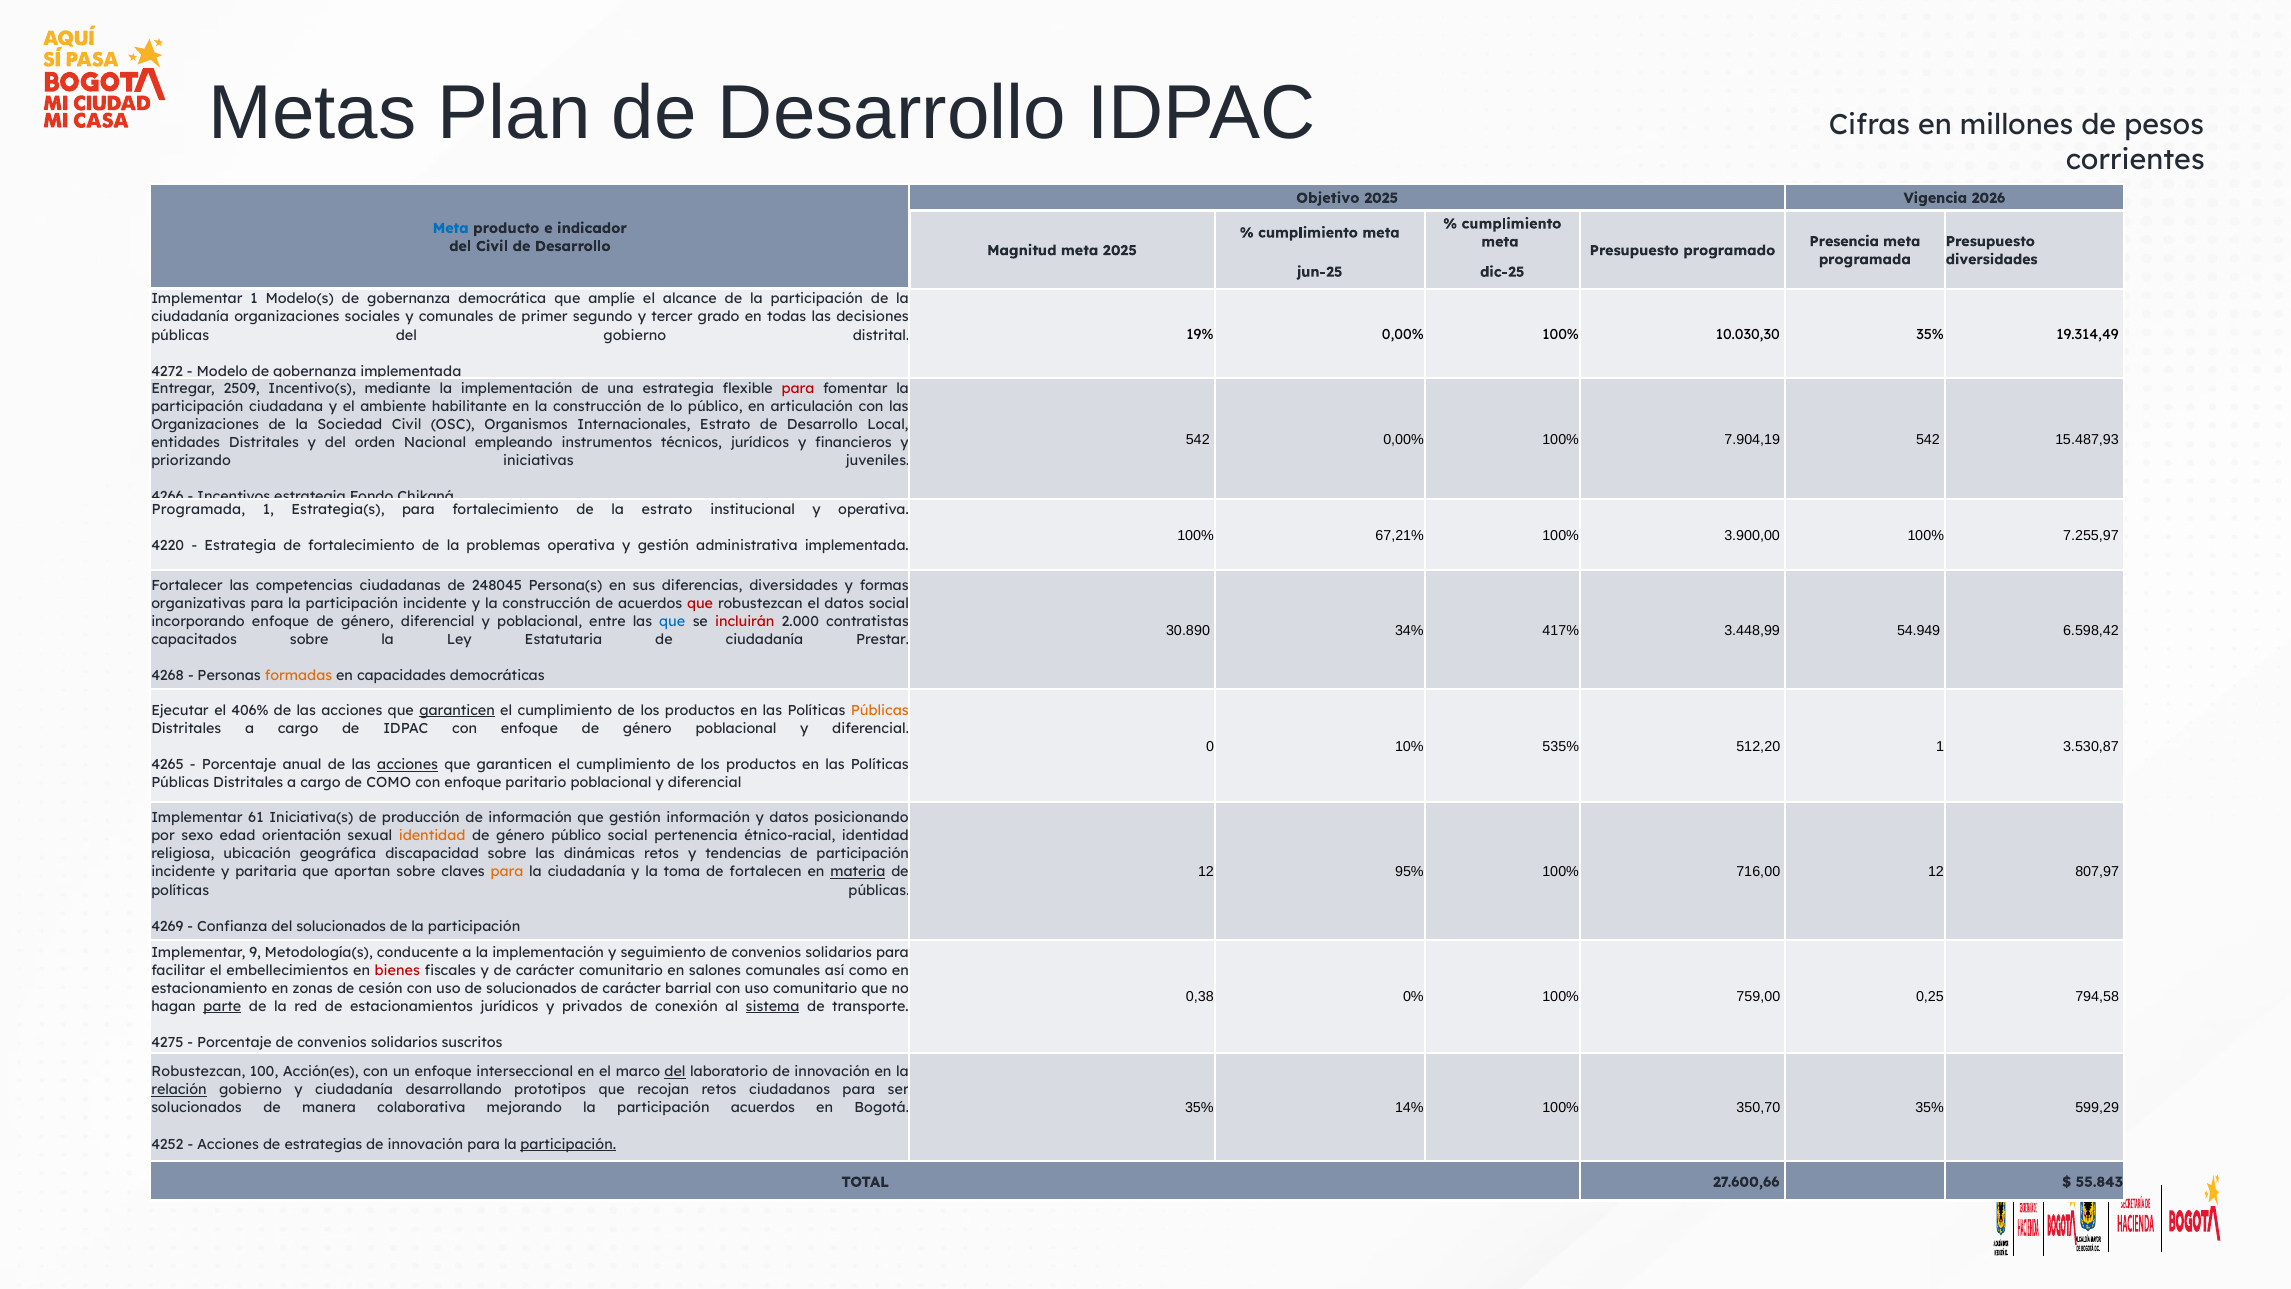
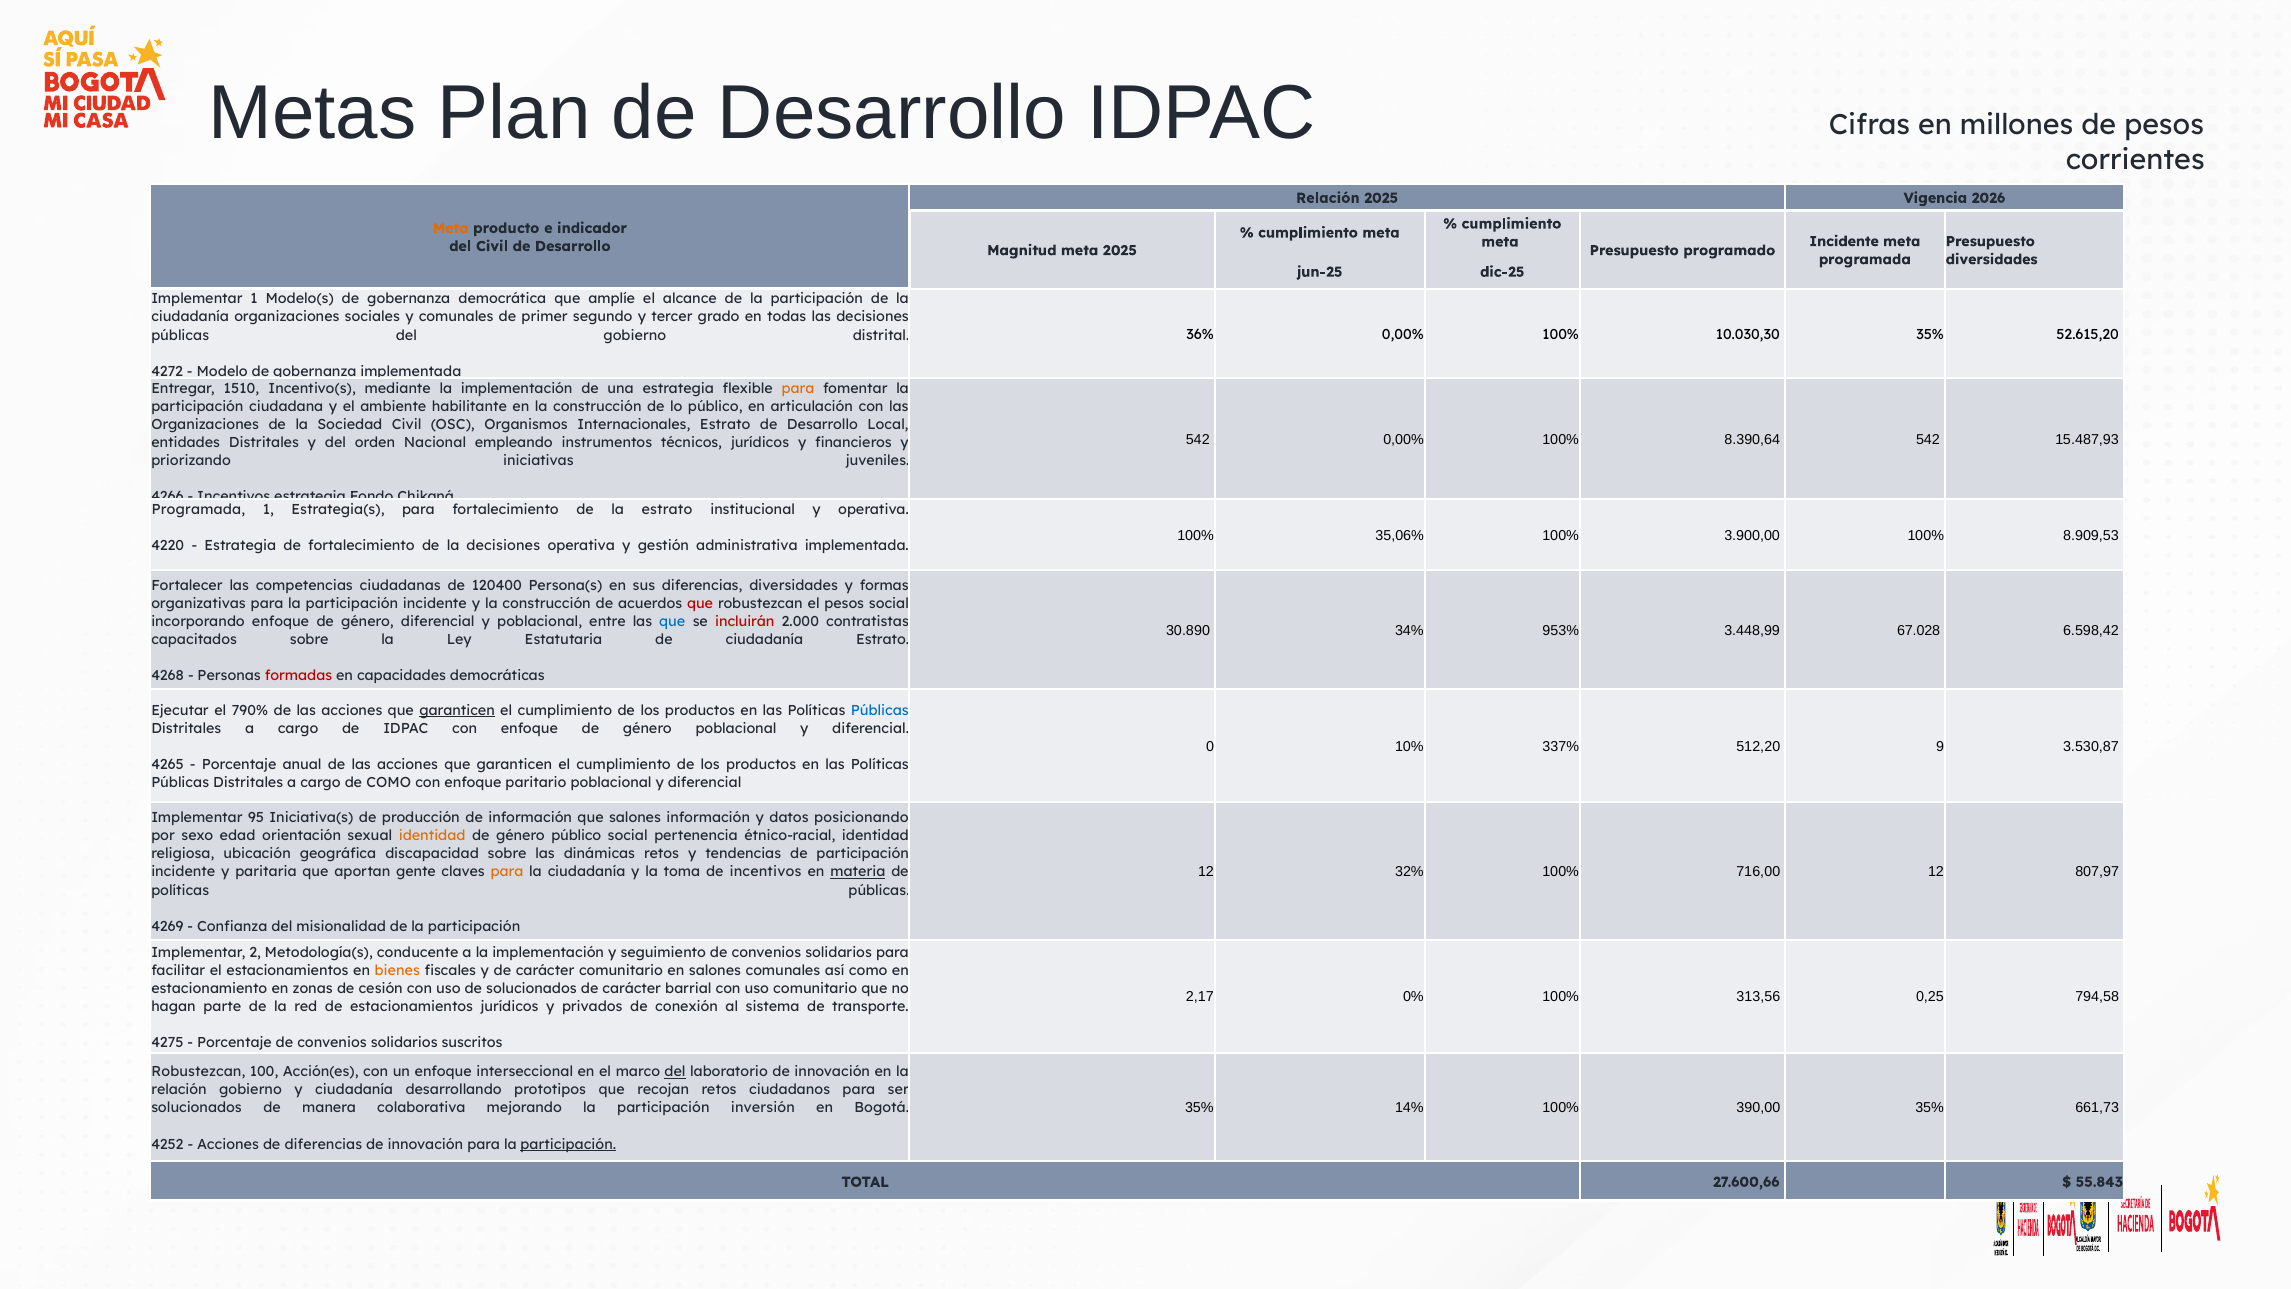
Objetivo: Objetivo -> Relación (1328, 198)
Meta colour: blue -> orange (451, 228)
Presencia: Presencia -> Incidente (1844, 241)
19%: 19% -> 36% (1200, 334)
19.314,49: 19.314,49 -> 52.615,20 (2088, 334)
2509: 2509 -> 1510 (242, 388)
para colour: red -> orange (798, 388)
7.904,19: 7.904,19 -> 8.390,64 (1752, 439)
67,21%: 67,21% -> 35,06% (1400, 535)
7.255,97: 7.255,97 -> 8.909,53 (2091, 535)
la problemas: problemas -> decisiones (503, 546)
248045: 248045 -> 120400 (497, 585)
el datos: datos -> pesos (844, 603)
417%: 417% -> 953% (1561, 630)
54.949: 54.949 -> 67.028 (1919, 630)
ciudadanía Prestar: Prestar -> Estrato (883, 640)
formadas colour: orange -> red (299, 676)
406%: 406% -> 790% (250, 710)
Públicas colour: orange -> blue (880, 710)
535%: 535% -> 337% (1561, 746)
512,20 1: 1 -> 9 (1940, 746)
acciones underline: present -> none (408, 765)
61: 61 -> 95 (256, 818)
que gestión: gestión -> salones (635, 818)
95%: 95% -> 32% (1409, 872)
aportan sobre: sobre -> gente (416, 872)
de fortalecen: fortalecen -> incentivos (766, 872)
del solucionados: solucionados -> misionalidad (341, 926)
9: 9 -> 2 (255, 952)
el embellecimientos: embellecimientos -> estacionamientos (287, 970)
bienes colour: red -> orange (397, 970)
0,38: 0,38 -> 2,17 (1200, 997)
759,00: 759,00 -> 313,56 (1758, 997)
parte underline: present -> none (222, 1006)
sistema underline: present -> none (773, 1006)
relación underline: present -> none (179, 1090)
350,70: 350,70 -> 390,00 (1758, 1107)
599,29: 599,29 -> 661,73 (2097, 1107)
participación acuerdos: acuerdos -> inversión (763, 1108)
de estrategias: estrategias -> diferencias (323, 1144)
